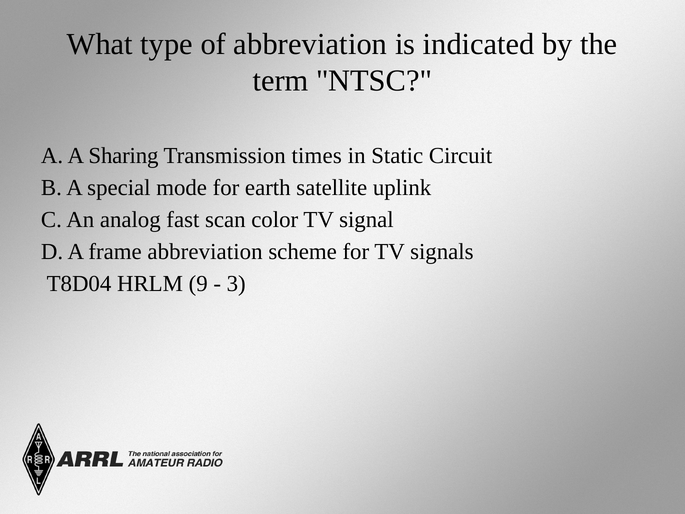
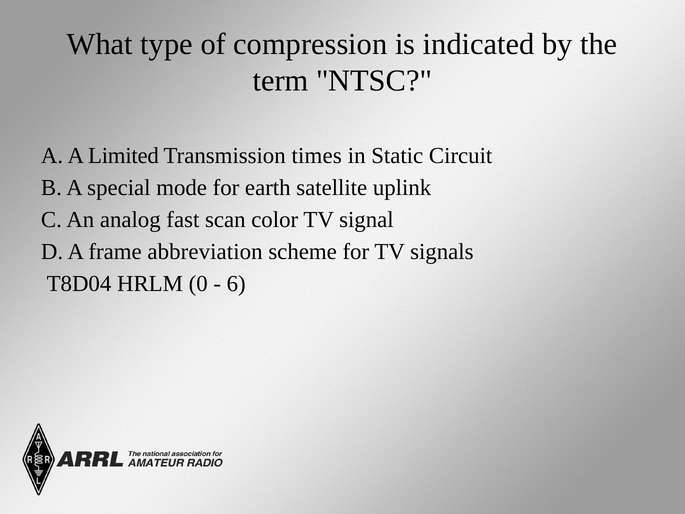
of abbreviation: abbreviation -> compression (310, 44)
Sharing: Sharing -> Limited (123, 156)
9: 9 -> 0 (198, 284)
3: 3 -> 6 (236, 284)
